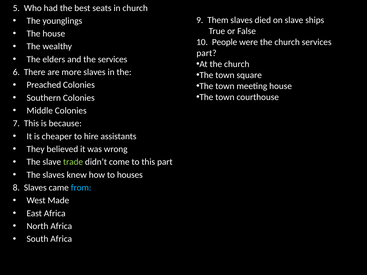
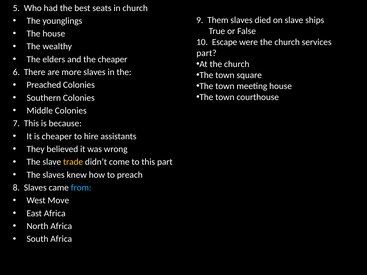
People: People -> Escape (225, 42)
the services: services -> cheaper (113, 59)
trade colour: light green -> yellow (73, 162)
houses: houses -> preach (130, 175)
Made: Made -> Move (58, 201)
